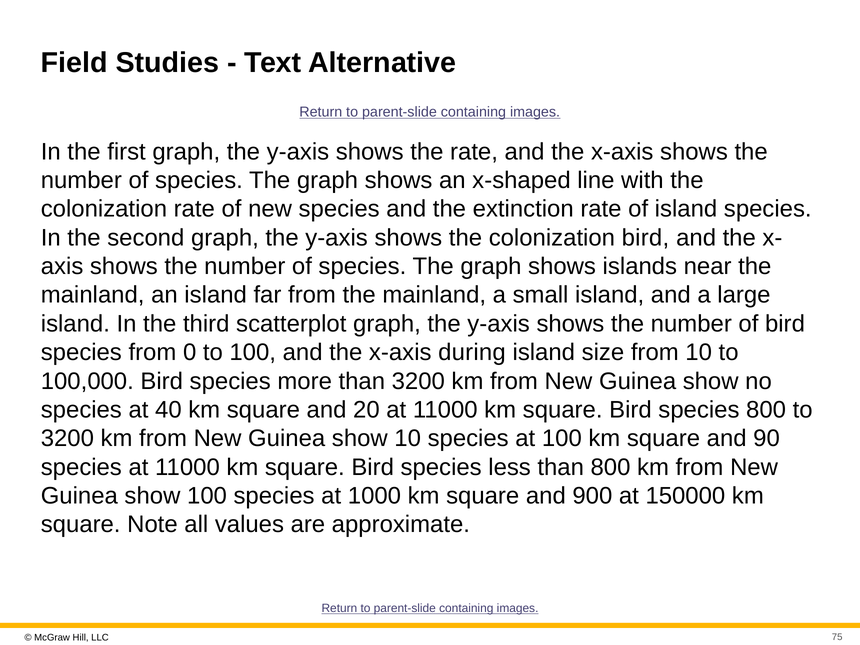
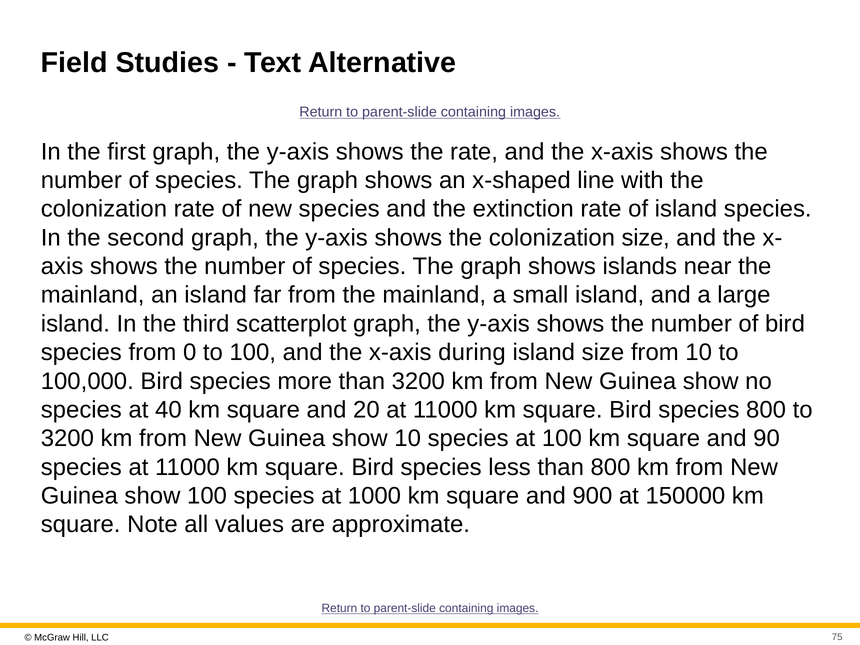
colonization bird: bird -> size (646, 238)
